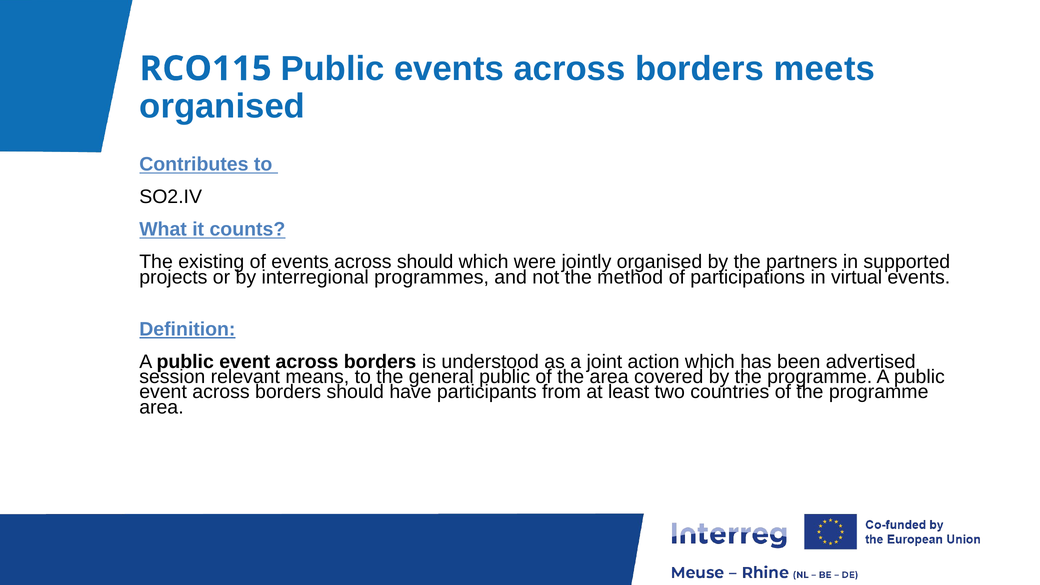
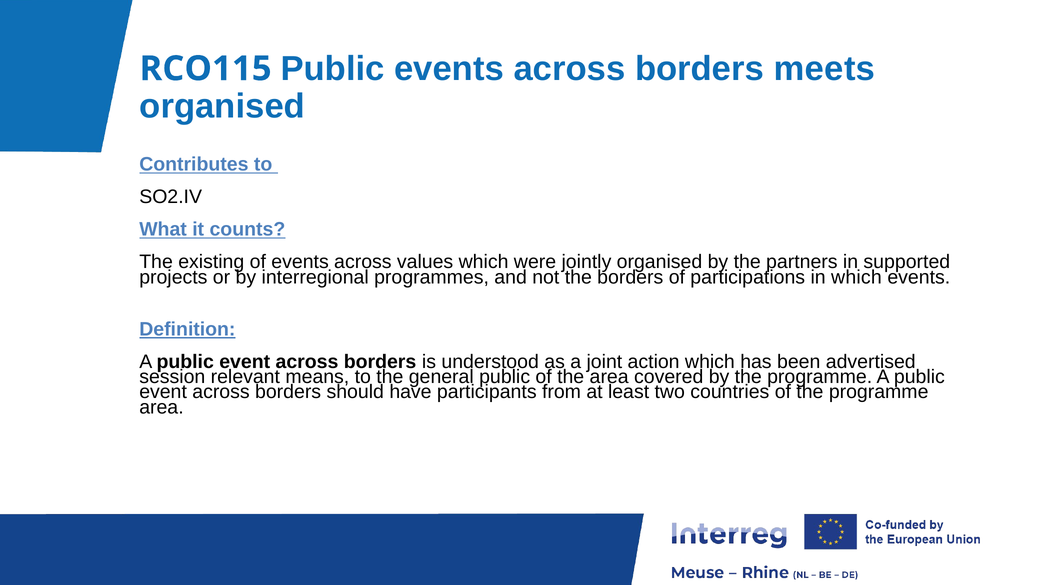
across should: should -> values (425, 262)
the method: method -> borders (630, 277)
in virtual: virtual -> which (856, 277)
